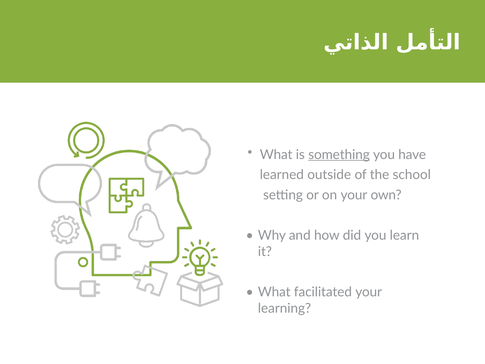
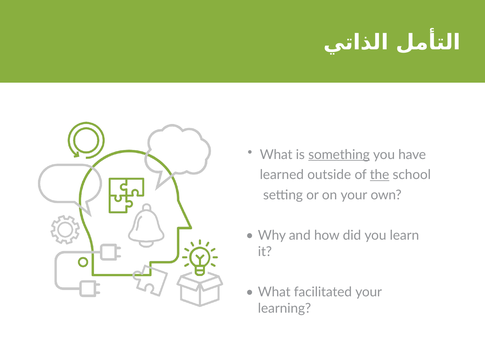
the underline: none -> present (380, 175)
